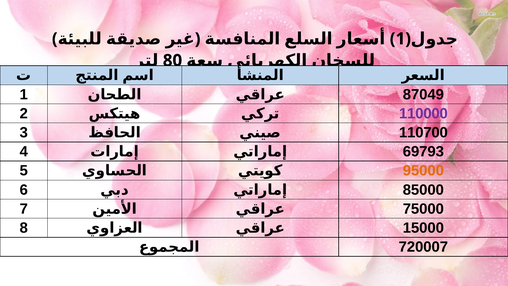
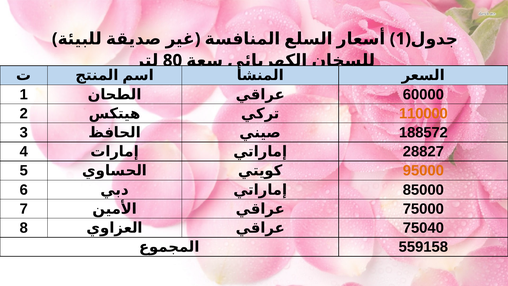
87049: 87049 -> 60000 (423, 94)
110000 colour: purple -> orange (423, 113)
110700: 110700 -> 188572 (423, 132)
69793: 69793 -> 28827 (423, 152)
15000: 15000 -> 75040 (423, 228)
720007: 720007 -> 559158 (423, 247)
